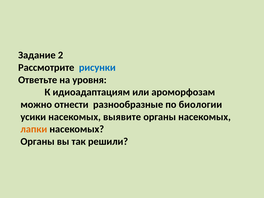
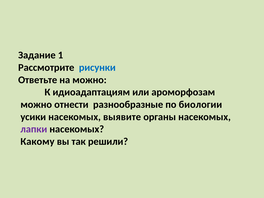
2: 2 -> 1 (61, 55)
на уровня: уровня -> можно (89, 80)
лапки colour: orange -> purple (34, 129)
Органы: Органы -> Какому (37, 141)
